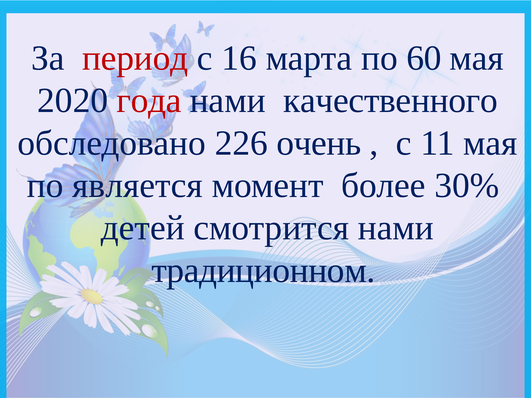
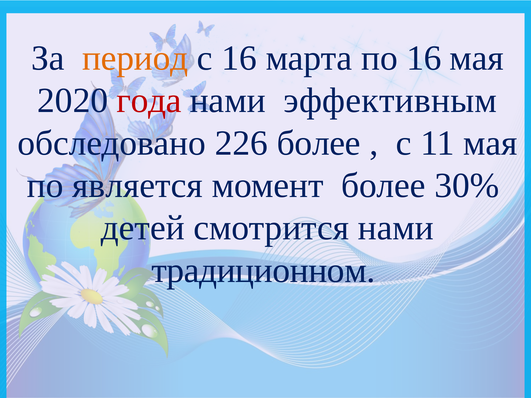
период colour: red -> orange (135, 58)
по 60: 60 -> 16 (424, 58)
качественного: качественного -> эффективным (390, 101)
226 очень: очень -> более (319, 143)
